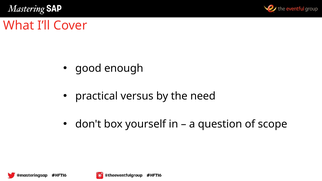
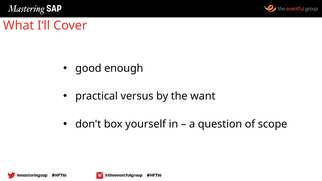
need: need -> want (203, 96)
